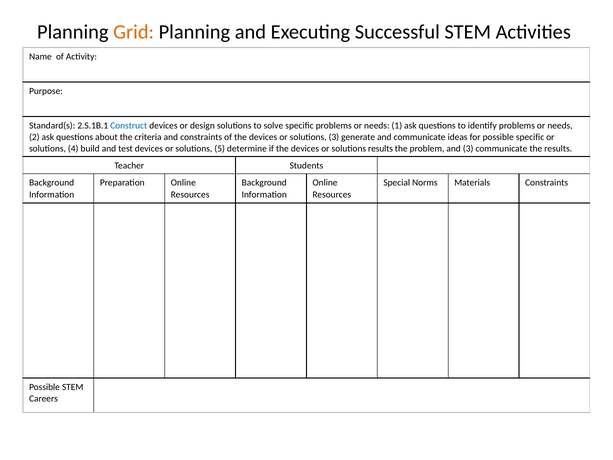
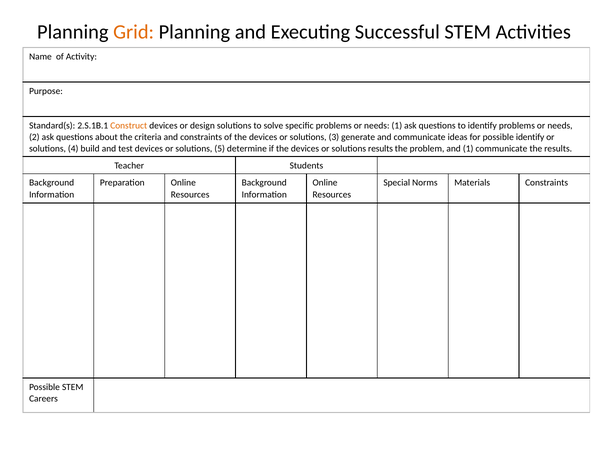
Construct colour: blue -> orange (129, 125)
possible specific: specific -> identify (530, 137)
and 3: 3 -> 1 (468, 149)
